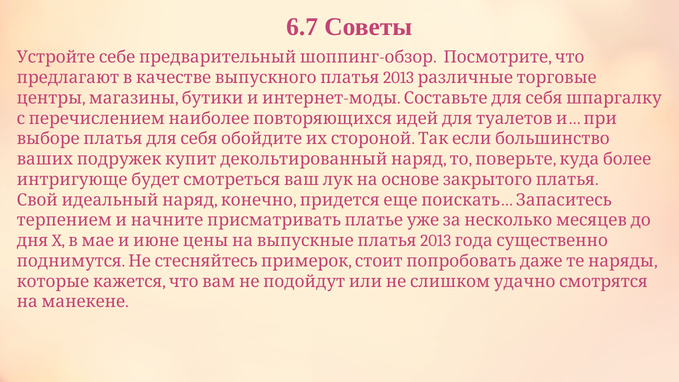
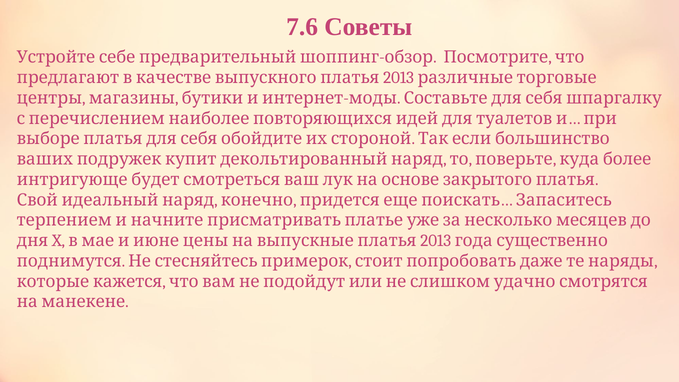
6.7: 6.7 -> 7.6 (302, 27)
